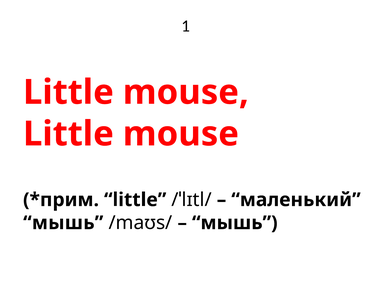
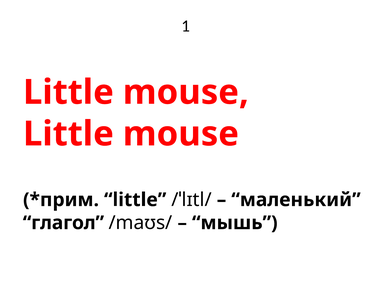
мышь: мышь -> глагол (63, 223)
